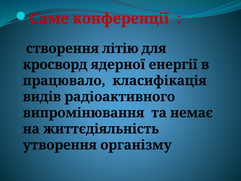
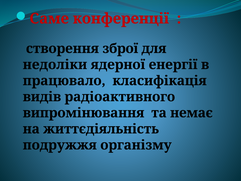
літію: літію -> зброї (120, 48)
кросворд: кросворд -> недоліки (55, 65)
утворення: утворення -> подружжя (60, 145)
